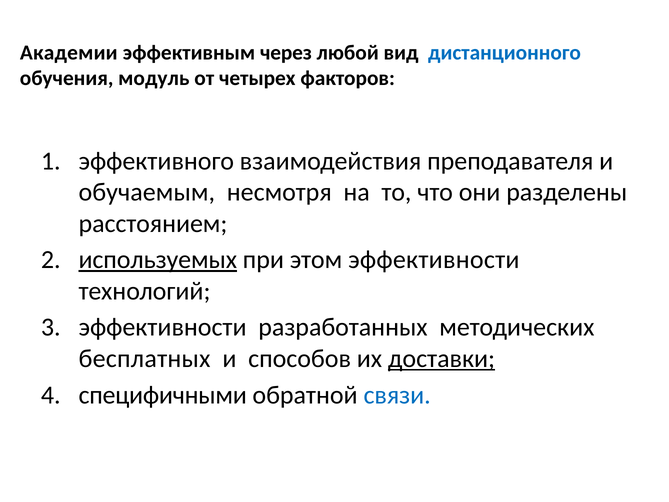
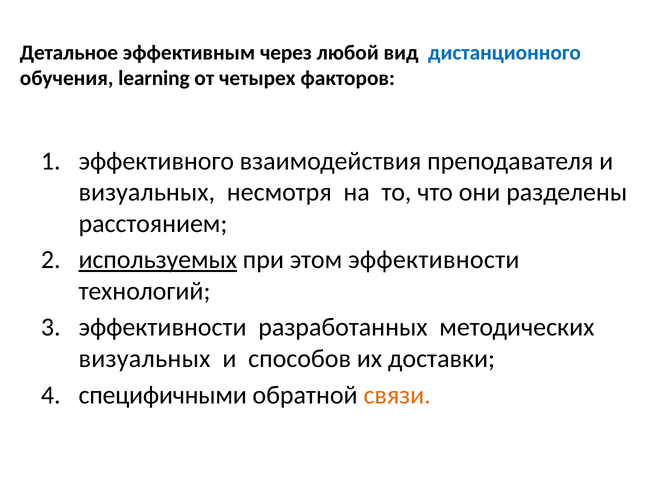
Академии: Академии -> Детальное (69, 53)
модуль: модуль -> learning (154, 78)
обучаемым: обучаемым -> визуальных (147, 192)
бесплатных: бесплатных -> визуальных (145, 358)
доставки underline: present -> none (441, 358)
связи colour: blue -> orange (397, 395)
